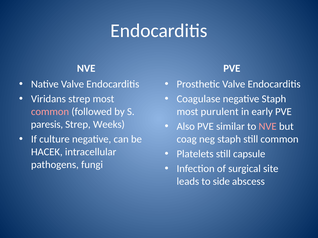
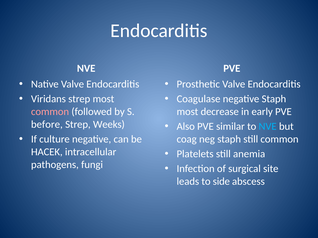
purulent: purulent -> decrease (220, 112)
paresis: paresis -> before (47, 125)
NVE colour: pink -> light blue (268, 127)
capsule: capsule -> anemia (249, 154)
